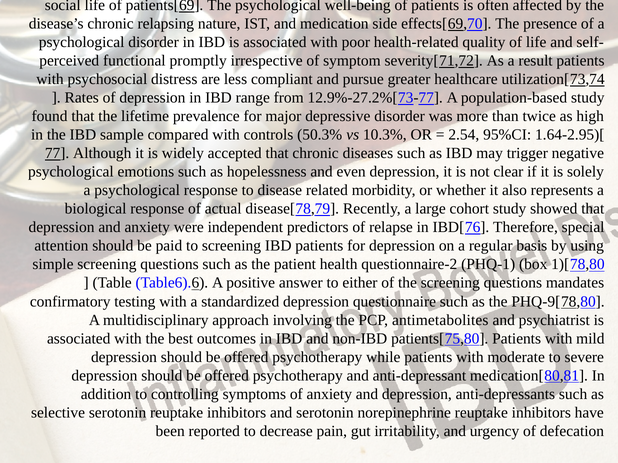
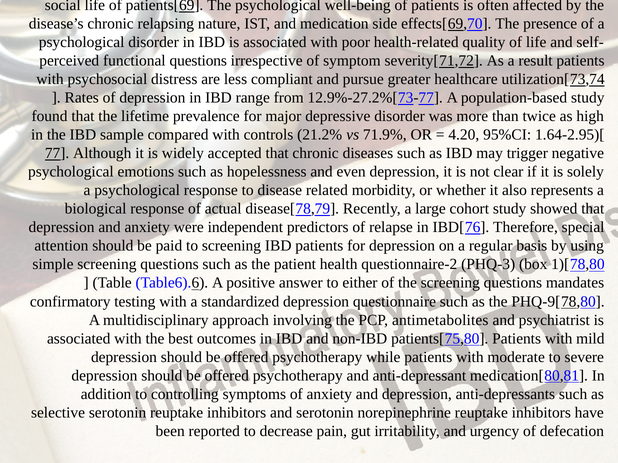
functional promptly: promptly -> questions (198, 61)
50.3%: 50.3% -> 21.2% (320, 135)
10.3%: 10.3% -> 71.9% (385, 135)
2.54: 2.54 -> 4.20 (464, 135)
PHQ-1: PHQ-1 -> PHQ-3 (488, 265)
